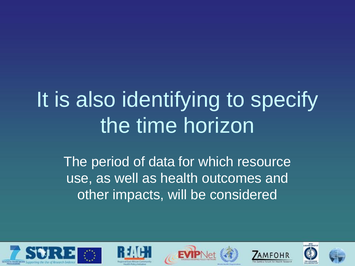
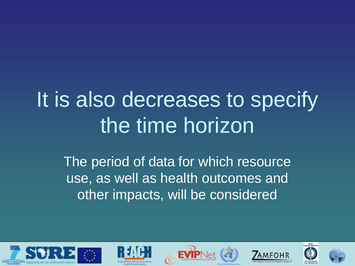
identifying: identifying -> decreases (171, 100)
